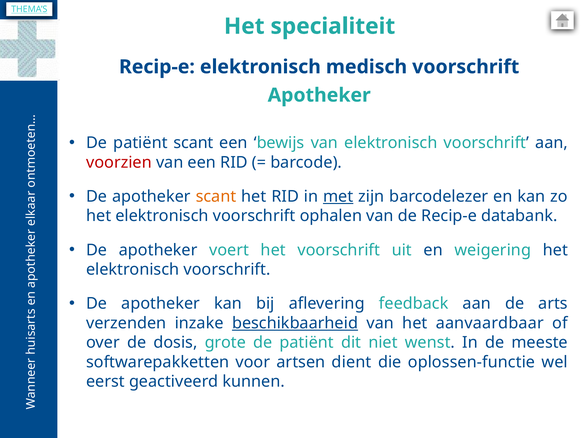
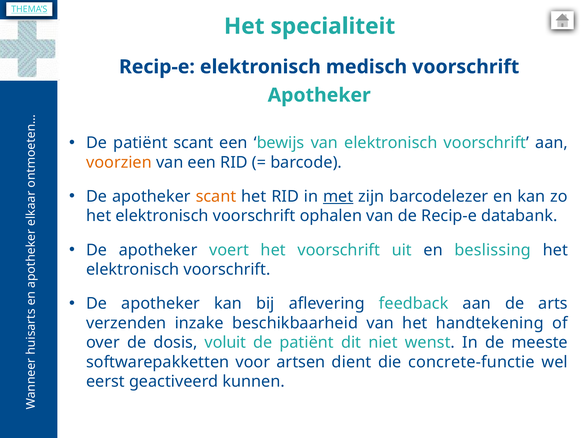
voorzien colour: red -> orange (119, 162)
weigering: weigering -> beslissing (493, 250)
beschikbaarheid underline: present -> none (295, 323)
aanvaardbaar: aanvaardbaar -> handtekening (490, 323)
grote: grote -> voluit (225, 343)
oplossen-functie: oplossen-functie -> concrete-functie (471, 362)
